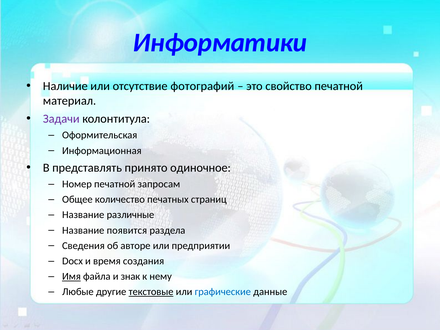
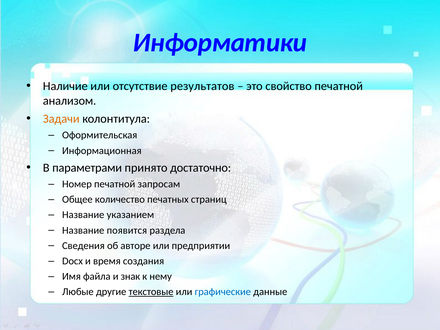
фотографий: фотографий -> результатов (202, 86)
материал: материал -> анализом (70, 101)
Задачи colour: purple -> orange (61, 119)
представлять: представлять -> параметрами (87, 168)
одиночное: одиночное -> достаточно (201, 168)
различные: различные -> указанием (130, 215)
Имя underline: present -> none (71, 276)
